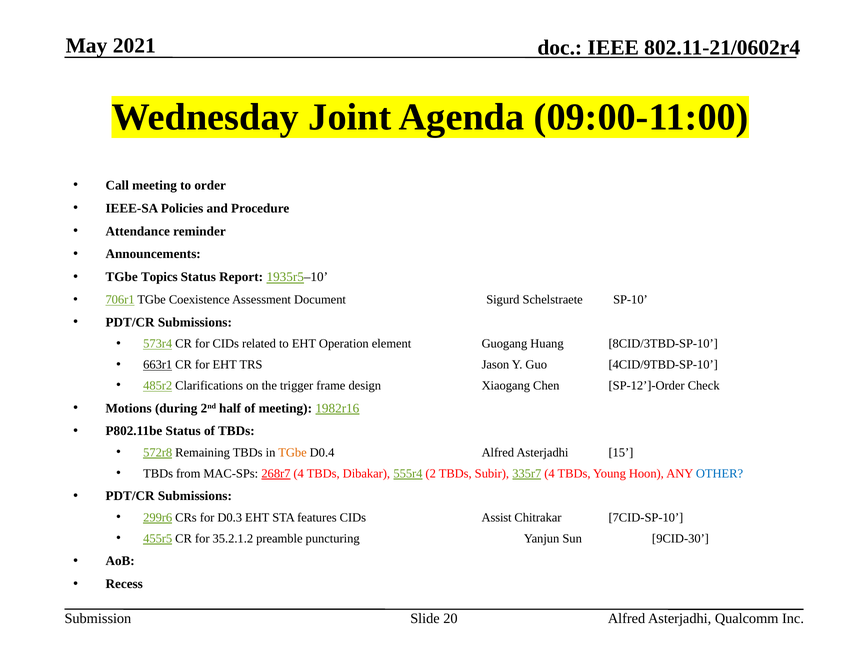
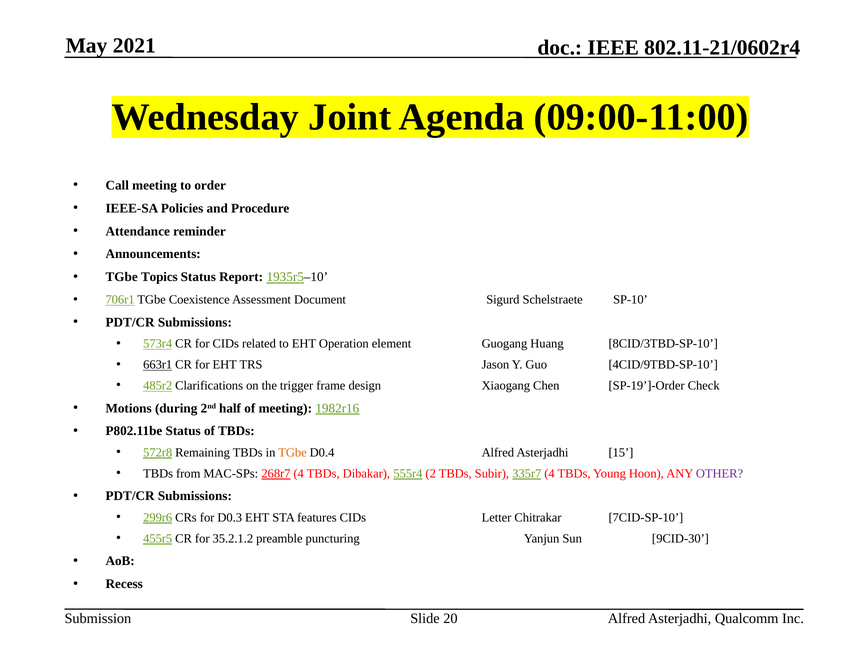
SP-12’]-Order: SP-12’]-Order -> SP-19’]-Order (647, 386)
OTHER colour: blue -> purple (720, 474)
Assist: Assist -> Letter (497, 518)
